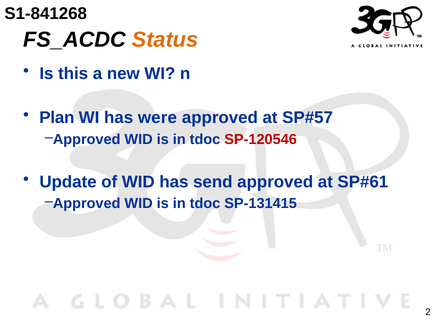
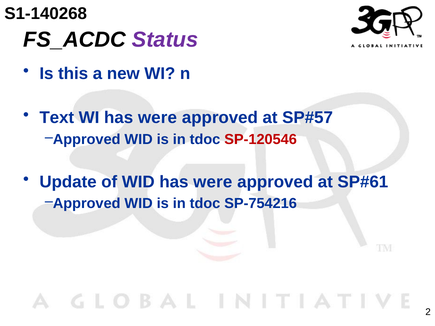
S1-841268: S1-841268 -> S1-140268 (46, 14)
Status colour: orange -> purple (165, 40)
Plan: Plan -> Text (57, 118)
WID has send: send -> were (213, 182)
SP-131415: SP-131415 -> SP-754216 (261, 204)
